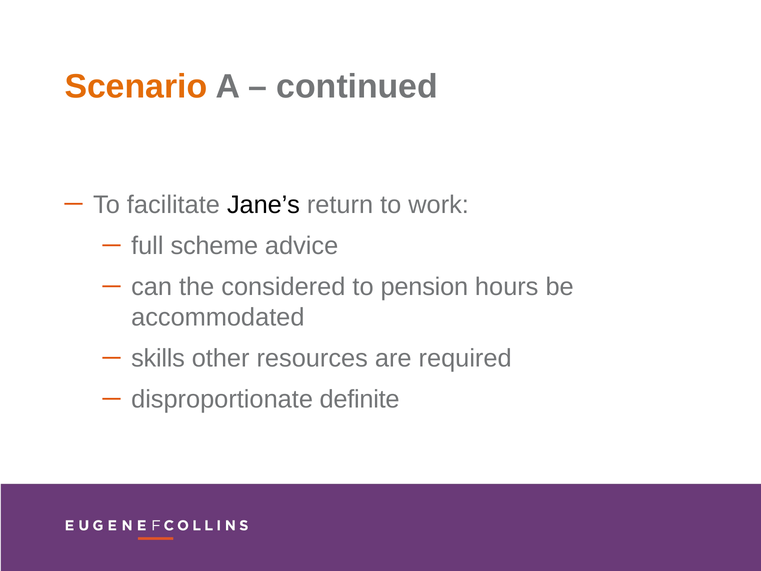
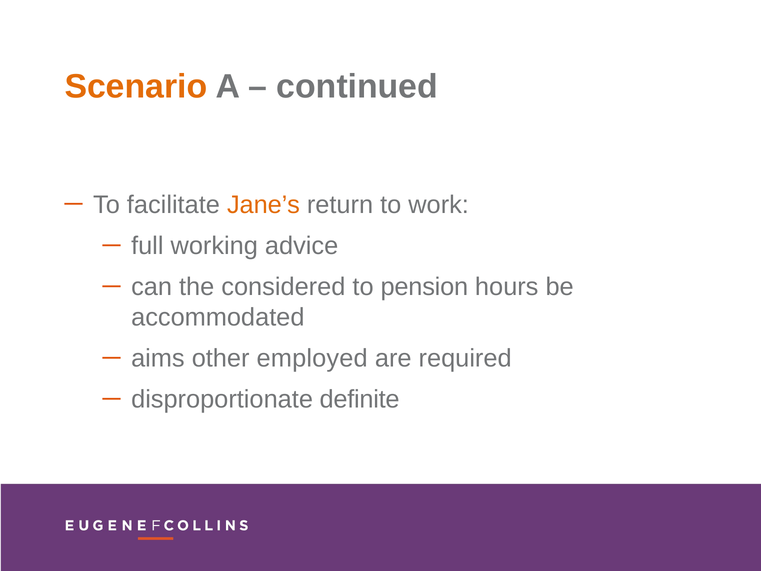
Jane’s colour: black -> orange (263, 205)
scheme: scheme -> working (214, 246)
skills: skills -> aims (158, 358)
resources: resources -> employed (312, 358)
